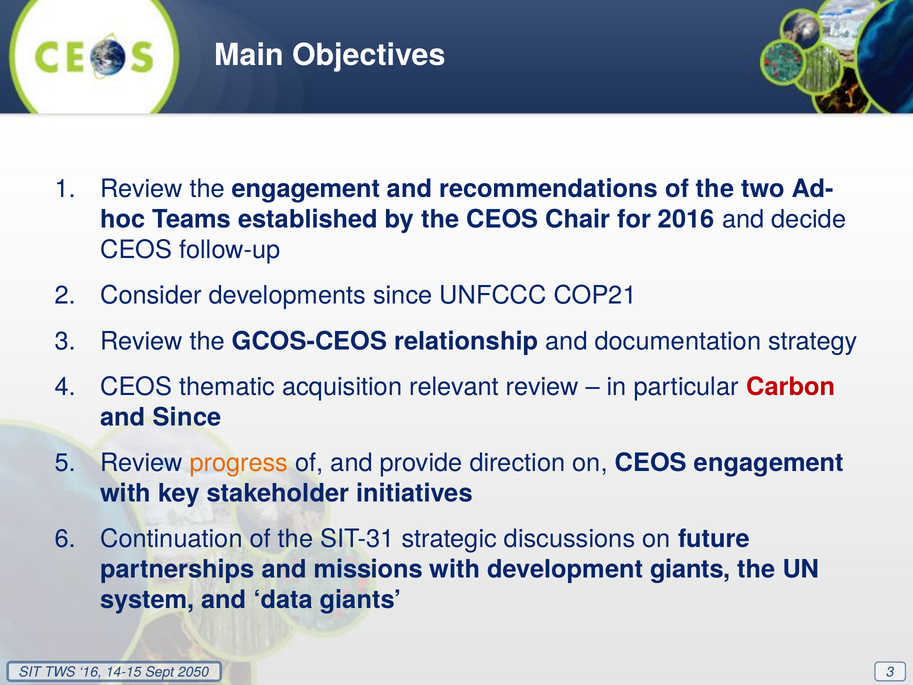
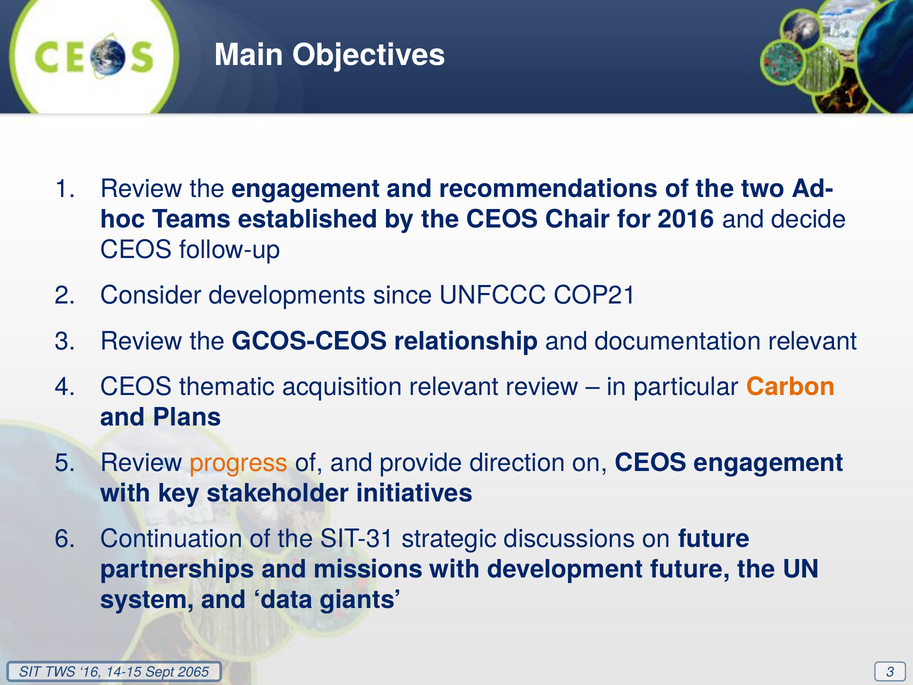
documentation strategy: strategy -> relevant (813, 341)
Carbon colour: red -> orange (791, 387)
and Since: Since -> Plans (187, 417)
development giants: giants -> future (690, 569)
2050: 2050 -> 2065 (193, 672)
